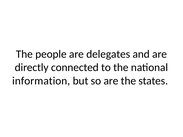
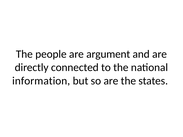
delegates: delegates -> argument (108, 54)
